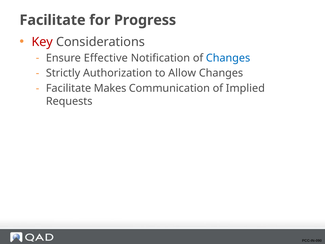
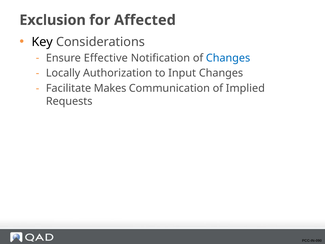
Facilitate: Facilitate -> Exclusion (53, 20)
Progress: Progress -> Affected (145, 20)
Key colour: red -> black (42, 42)
Strictly: Strictly -> Locally (63, 73)
Allow: Allow -> Input (182, 73)
